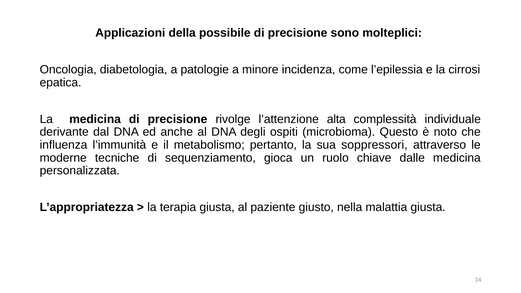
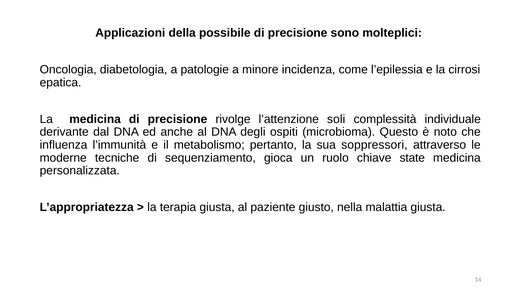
alta: alta -> soli (336, 119)
dalle: dalle -> state (412, 158)
